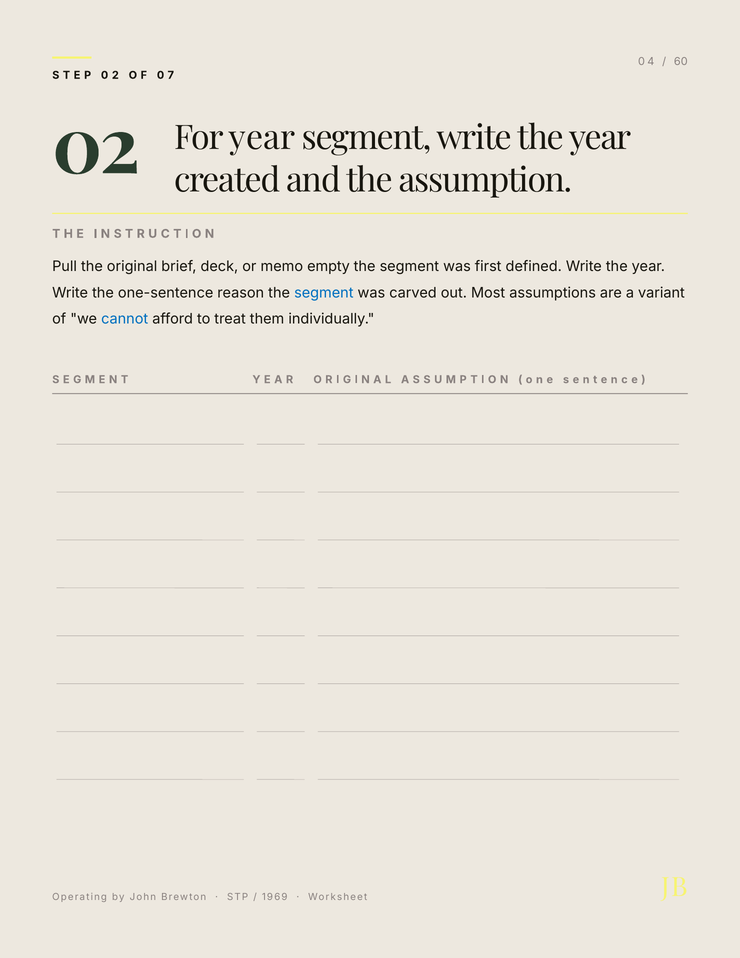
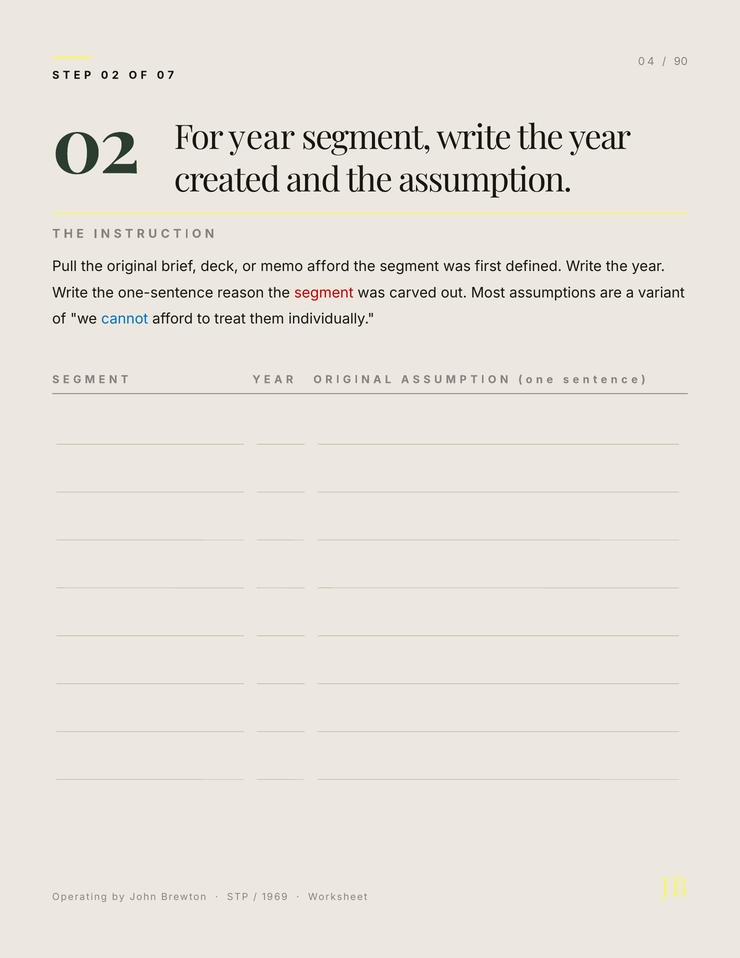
60: 60 -> 90 (681, 62)
memo empty: empty -> afford (328, 267)
segment colour: blue -> red (324, 293)
